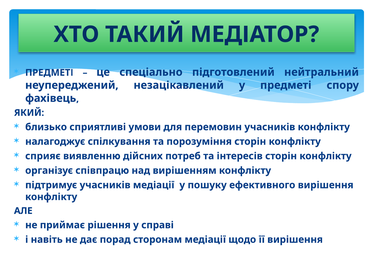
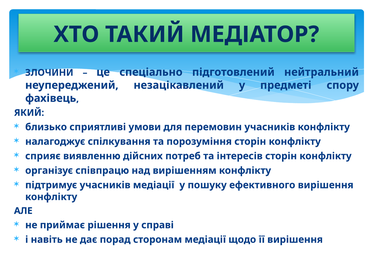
ПРЕДМЕТІ: ПРЕДМЕТІ -> ЗЛОЧИНИ (49, 73)
